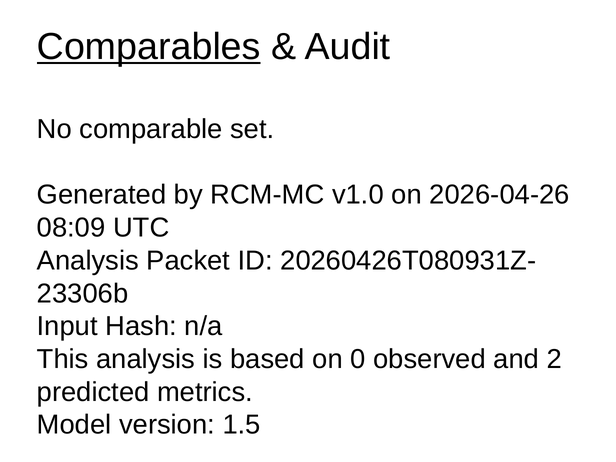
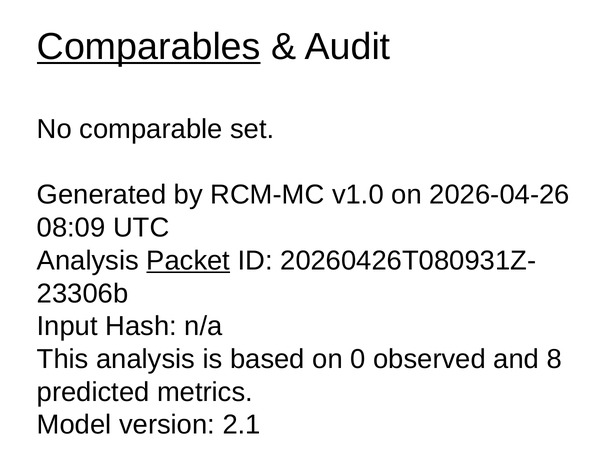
Packet underline: none -> present (188, 261)
2: 2 -> 8 (554, 359)
1.5: 1.5 -> 2.1 (242, 425)
